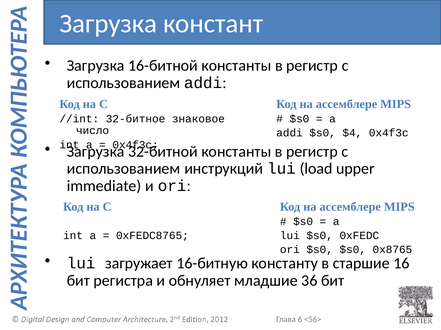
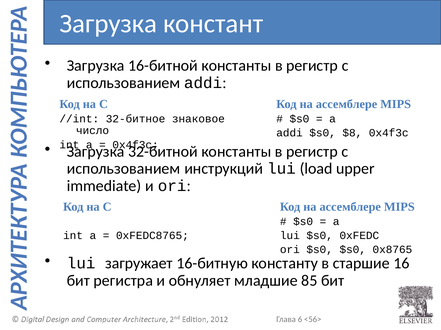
$4: $4 -> $8 (352, 133)
36: 36 -> 85 (309, 281)
